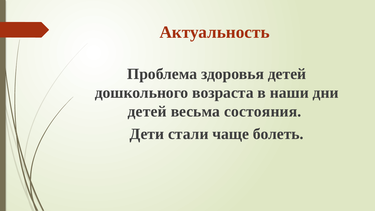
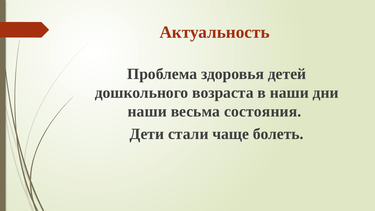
детей: детей -> наши (147, 111)
